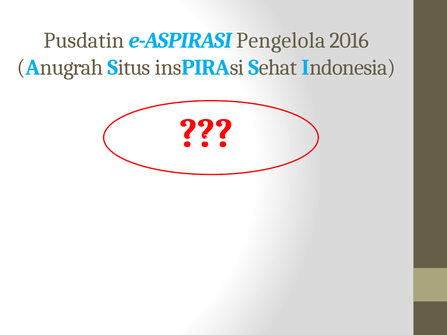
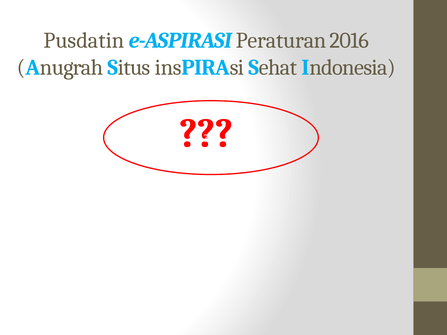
Pengelola: Pengelola -> Peraturan (281, 41)
